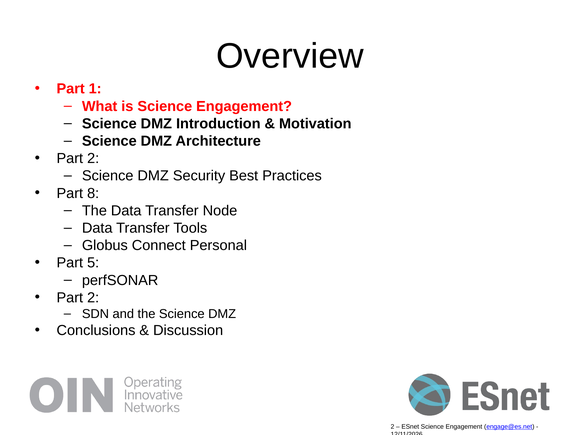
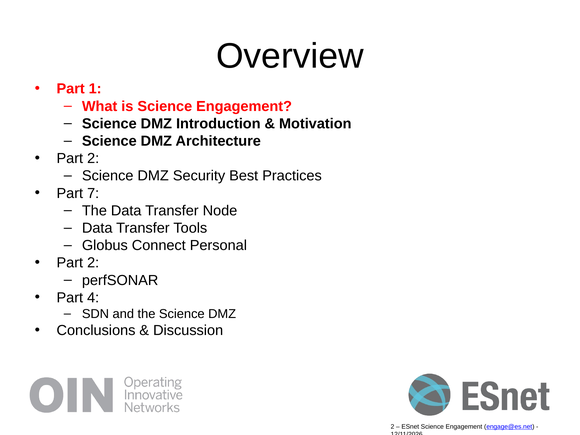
8: 8 -> 7 (93, 193)
5: 5 -> 2 (93, 263)
2: 2 -> 4 (93, 298)
